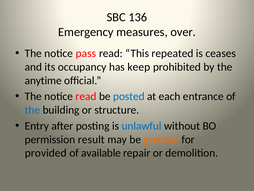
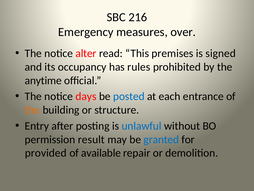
136: 136 -> 216 (138, 17)
pass: pass -> alter (86, 53)
repeated: repeated -> premises (172, 53)
ceases: ceases -> signed (221, 53)
keep: keep -> rules (139, 67)
notice read: read -> days (86, 96)
the colour: blue -> orange (32, 110)
granted colour: orange -> blue (161, 139)
